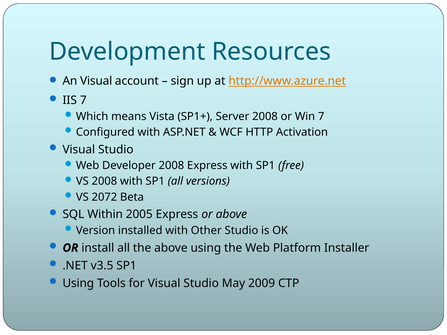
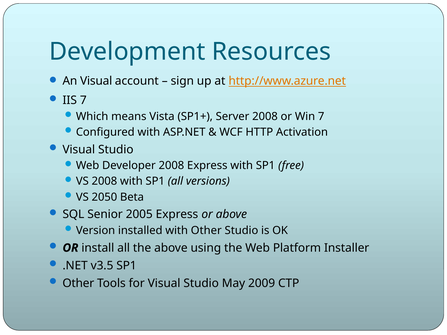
2072: 2072 -> 2050 (104, 197)
Within: Within -> Senior (105, 215)
Using: Using -> Other (78, 284)
